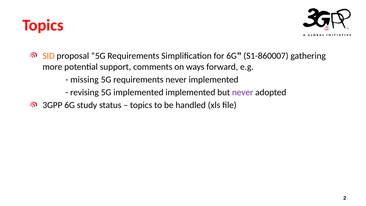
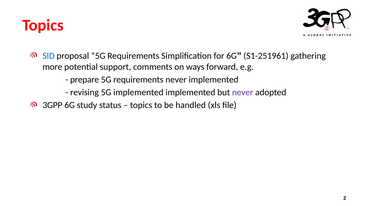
SID colour: orange -> blue (49, 56)
S1-860007: S1-860007 -> S1-251961 (266, 56)
missing: missing -> prepare (85, 80)
